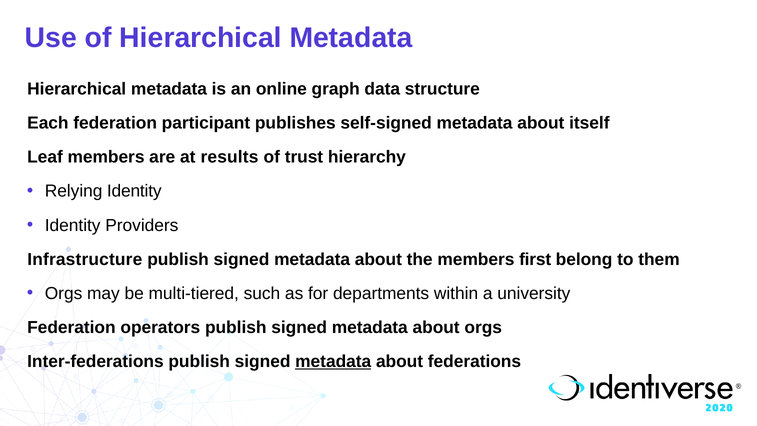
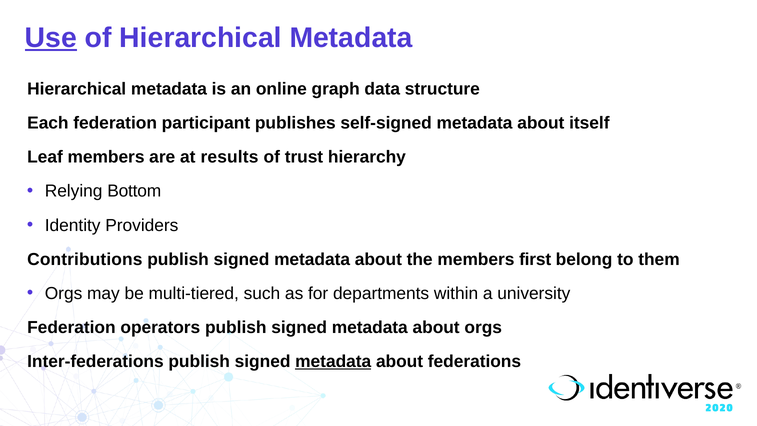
Use underline: none -> present (51, 38)
Relying Identity: Identity -> Bottom (134, 191)
Infrastructure: Infrastructure -> Contributions (85, 259)
